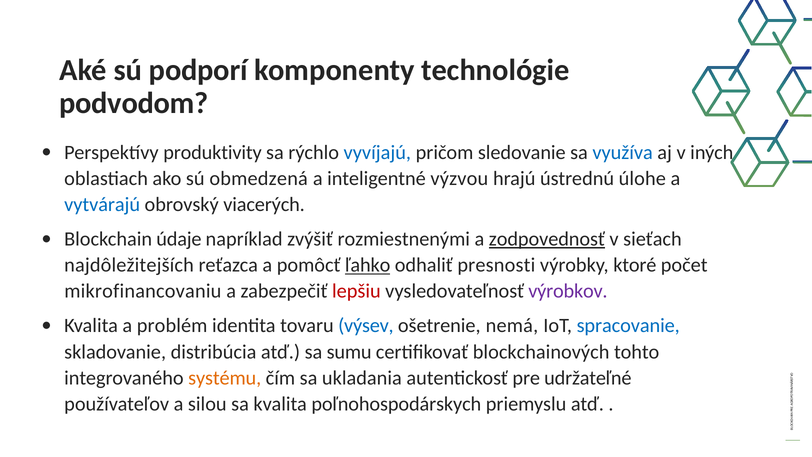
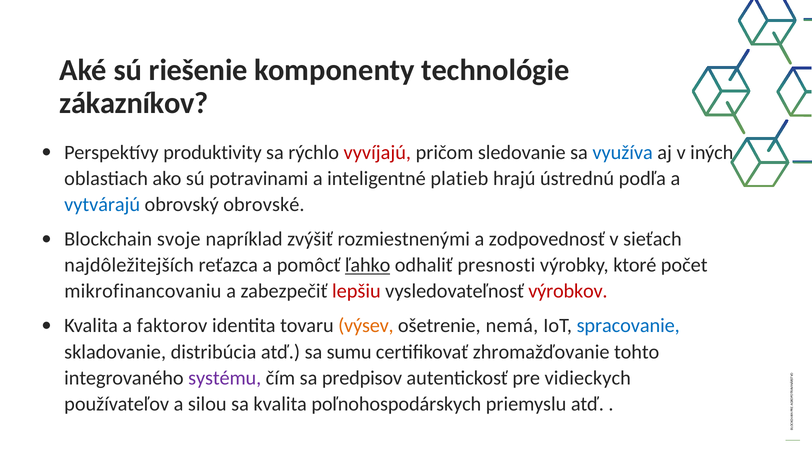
podporí: podporí -> riešenie (198, 70)
podvodom: podvodom -> zákazníkov (134, 103)
vyvíjajú colour: blue -> red (377, 152)
obmedzená: obmedzená -> potravinami (259, 178)
výzvou: výzvou -> platieb (459, 178)
úlohe: úlohe -> podľa (642, 178)
viacerých: viacerých -> obrovské (264, 204)
údaje: údaje -> svoje (179, 239)
zodpovednosť underline: present -> none (547, 239)
výrobkov colour: purple -> red (568, 291)
problém: problém -> faktorov (172, 326)
výsev colour: blue -> orange (366, 326)
blockchainových: blockchainových -> zhromažďovanie (541, 352)
systému colour: orange -> purple (225, 378)
ukladania: ukladania -> predpisov (362, 378)
udržateľné: udržateľné -> vidieckych (588, 378)
